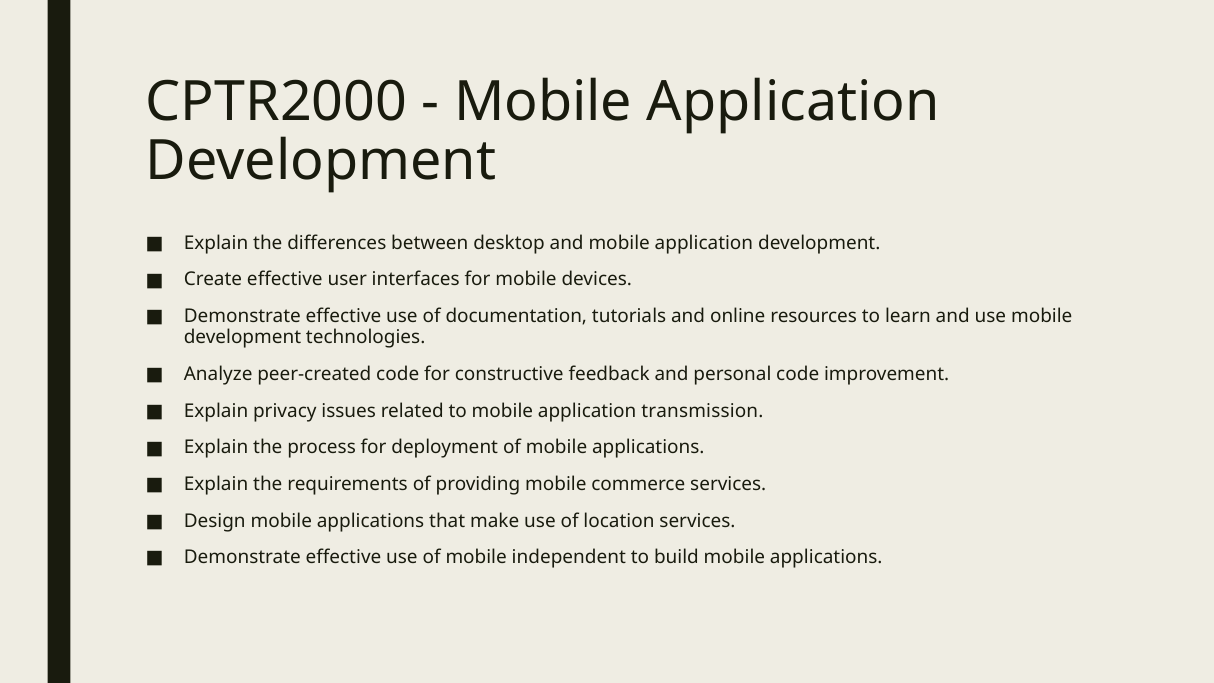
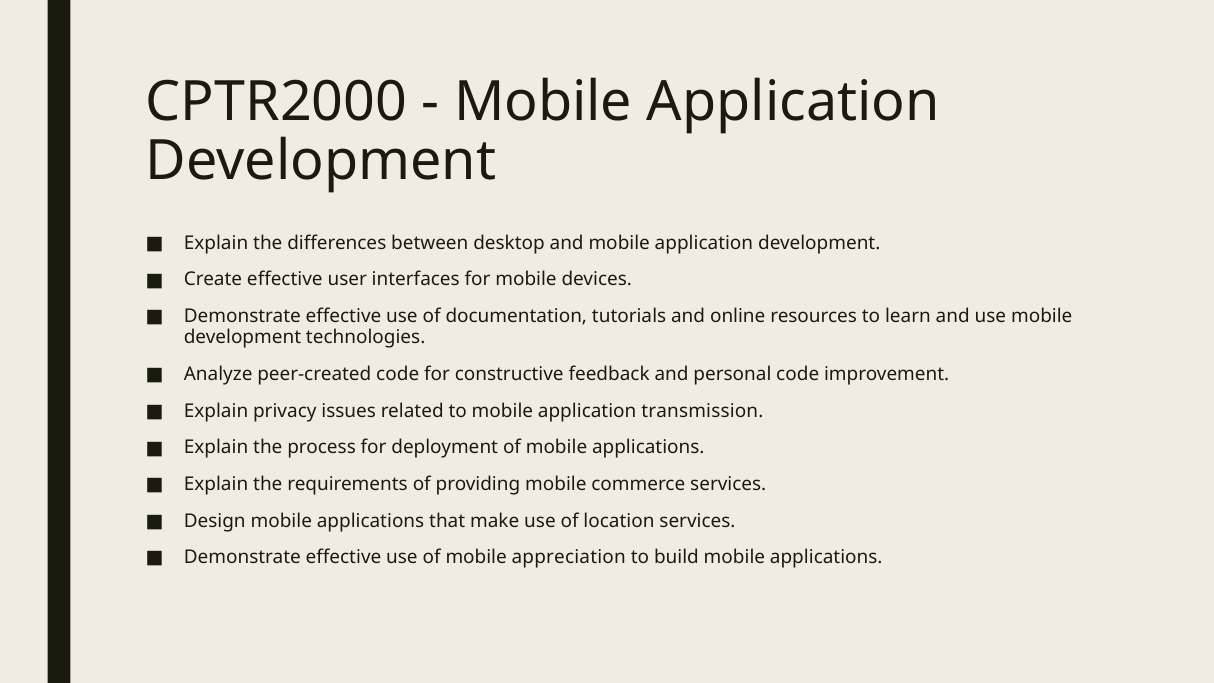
independent: independent -> appreciation (569, 557)
